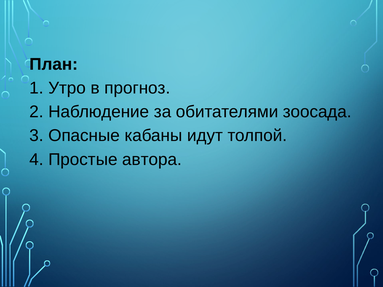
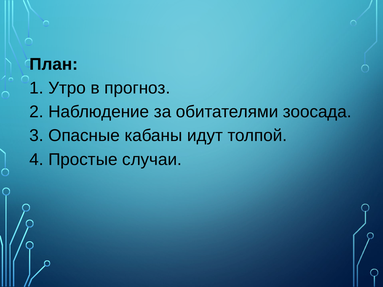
автора: автора -> случаи (152, 160)
